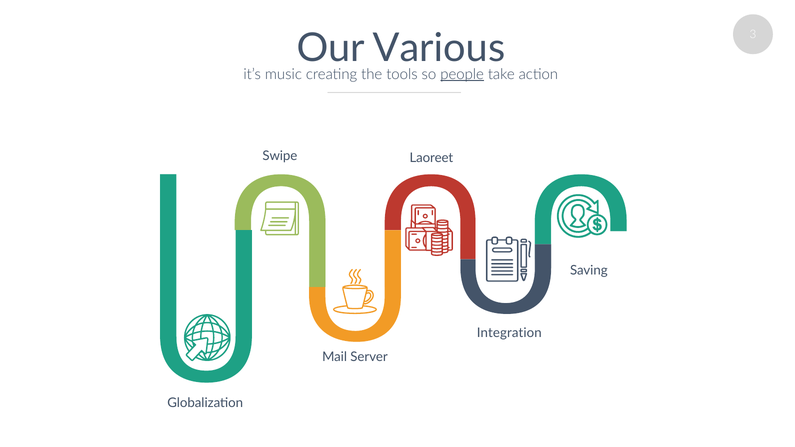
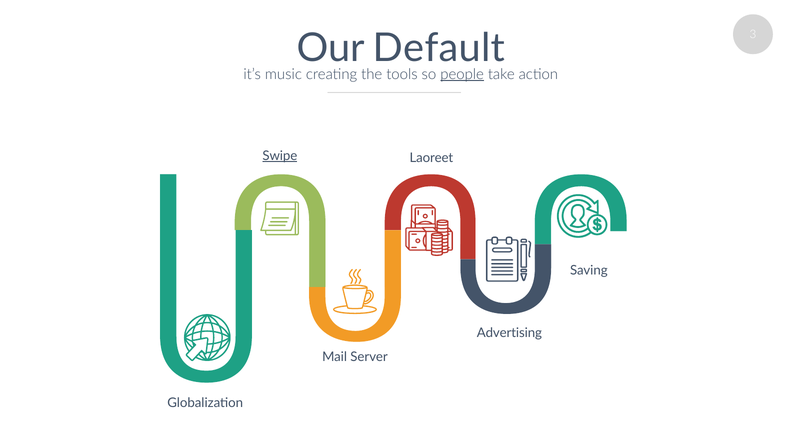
Various: Various -> Default (439, 48)
Swipe underline: none -> present (280, 156)
Integration: Integration -> Advertising (509, 333)
